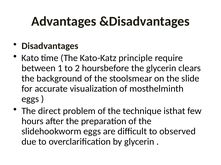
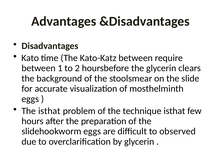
Kato-Katz principle: principle -> between (136, 58)
The direct: direct -> isthat (49, 111)
